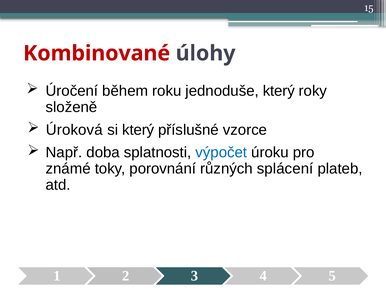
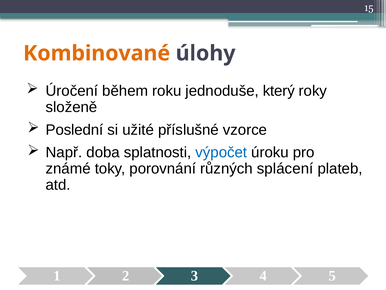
Kombinované colour: red -> orange (97, 53)
Úroková: Úroková -> Poslední (74, 130)
si který: který -> užité (138, 130)
